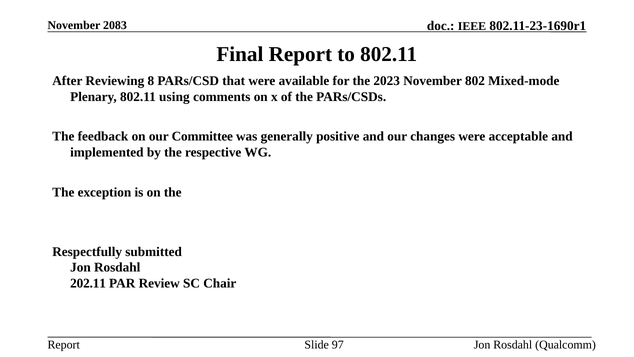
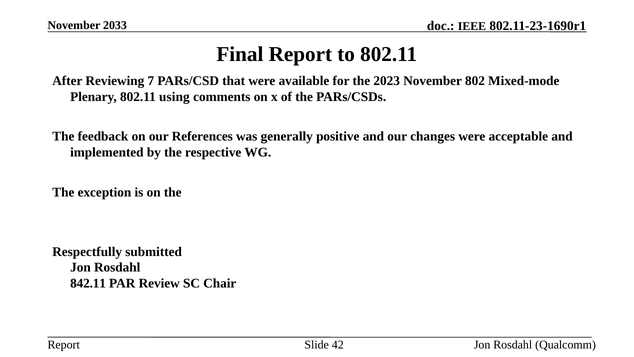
2083: 2083 -> 2033 (115, 25)
8: 8 -> 7 (151, 81)
Committee: Committee -> References (202, 136)
202.11: 202.11 -> 842.11 (88, 283)
97: 97 -> 42 (338, 345)
